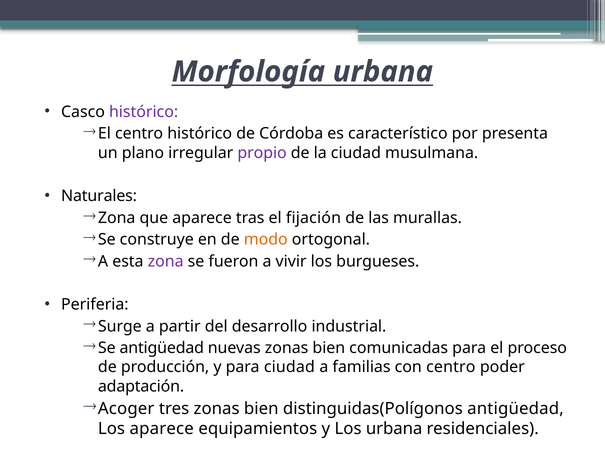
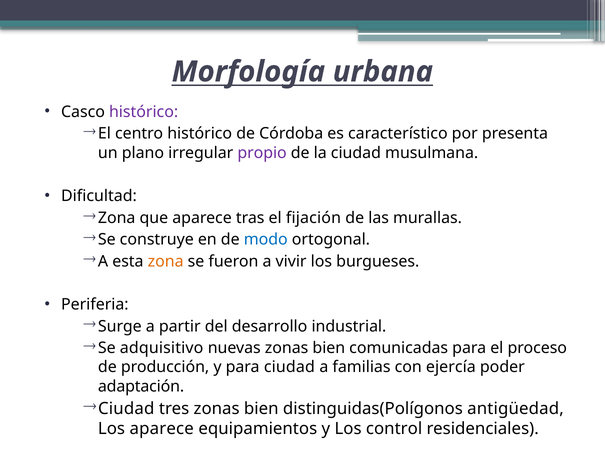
Naturales: Naturales -> Dificultad (99, 196)
modo colour: orange -> blue (266, 239)
zona colour: purple -> orange (166, 261)
Se antigüedad: antigüedad -> adquisitivo (162, 348)
con centro: centro -> ejercía (451, 367)
Acoger: Acoger -> Ciudad (126, 408)
Los urbana: urbana -> control (394, 429)
